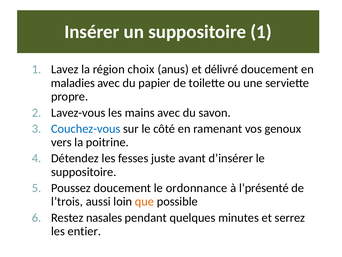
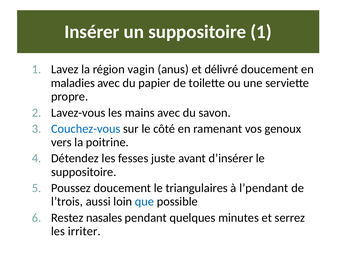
choix: choix -> vagin (141, 69)
ordonnance: ordonnance -> triangulaires (197, 188)
l’présenté: l’présenté -> l’pendant (264, 188)
que colour: orange -> blue (144, 201)
entier: entier -> irriter (84, 231)
